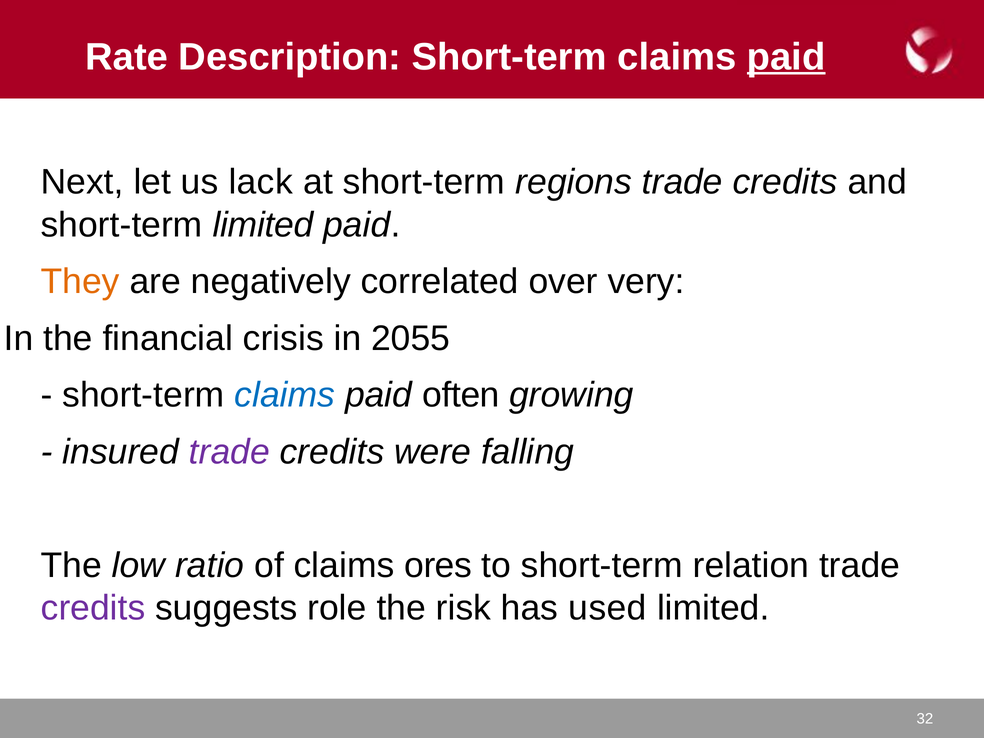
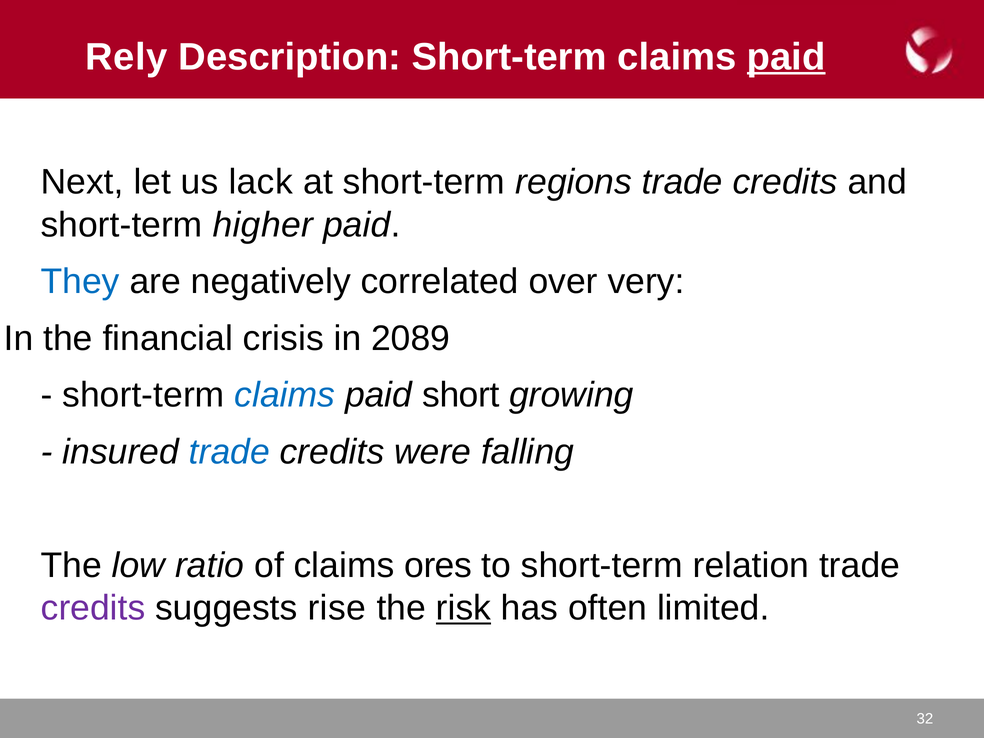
Rate: Rate -> Rely (126, 57)
short-term limited: limited -> higher (263, 225)
They colour: orange -> blue (80, 282)
2055: 2055 -> 2089 (411, 338)
often: often -> short (461, 395)
trade colour: purple -> blue (229, 452)
role: role -> rise (337, 608)
risk underline: none -> present (463, 608)
used: used -> often (608, 608)
